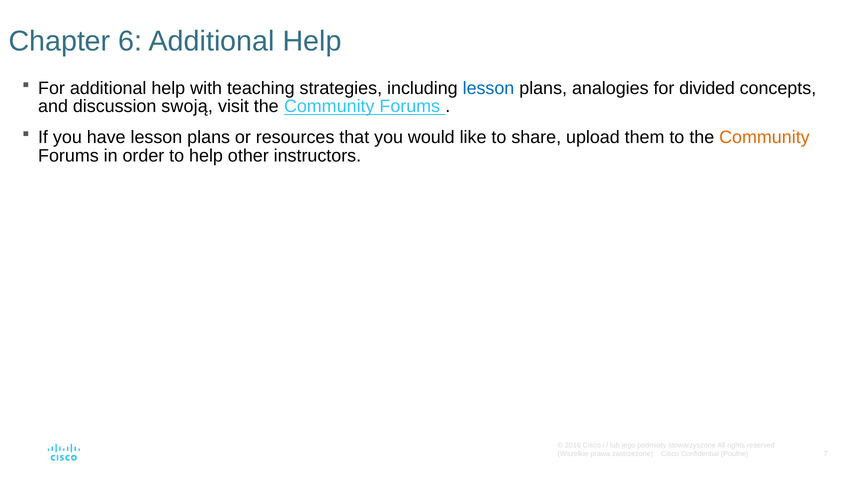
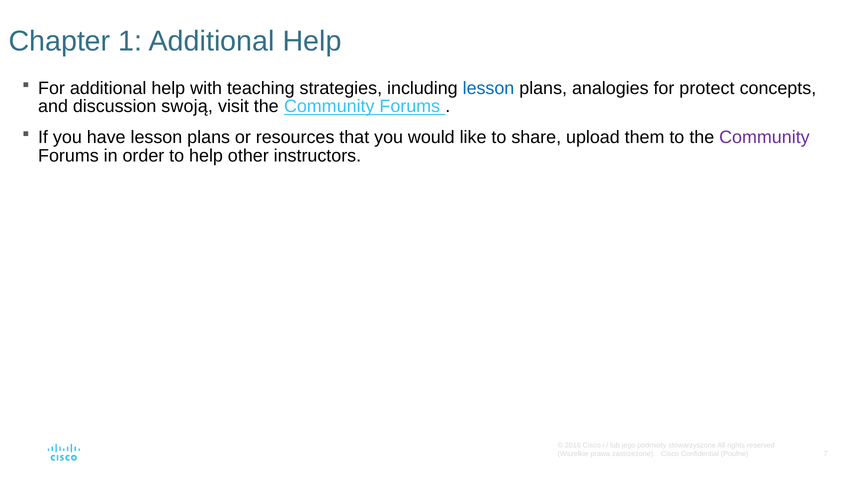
6: 6 -> 1 (130, 41)
divided: divided -> protect (707, 88)
Community colour: orange -> purple (764, 137)
